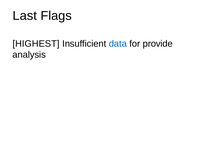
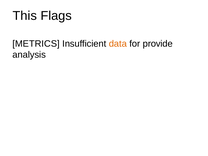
Last: Last -> This (25, 16)
HIGHEST: HIGHEST -> METRICS (36, 44)
data colour: blue -> orange (118, 44)
